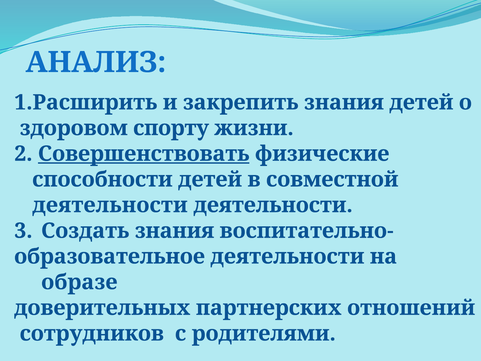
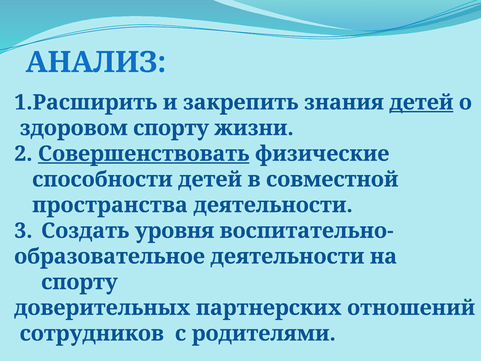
детей underline: none -> present (421, 102)
деятельности: деятельности -> пространства (110, 205)
Создать знания: знания -> уровня (175, 231)
образе: образе -> спорту (80, 282)
